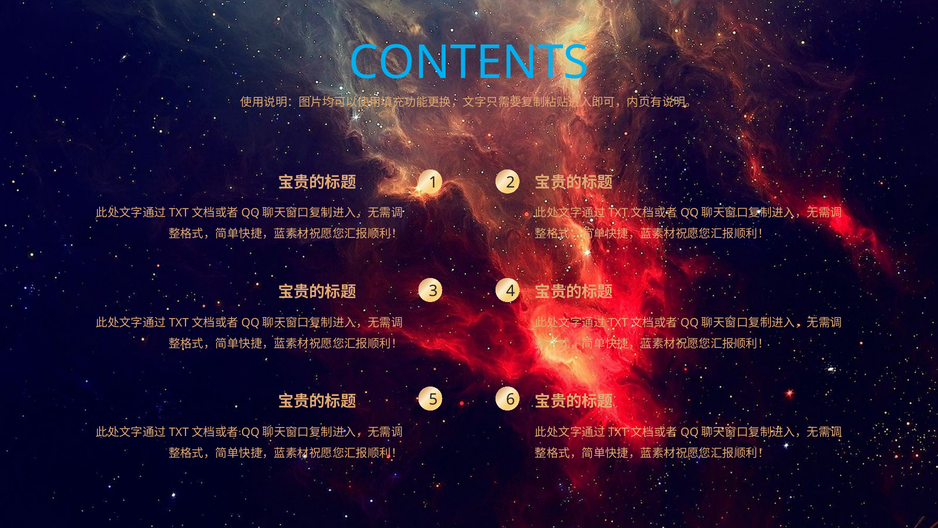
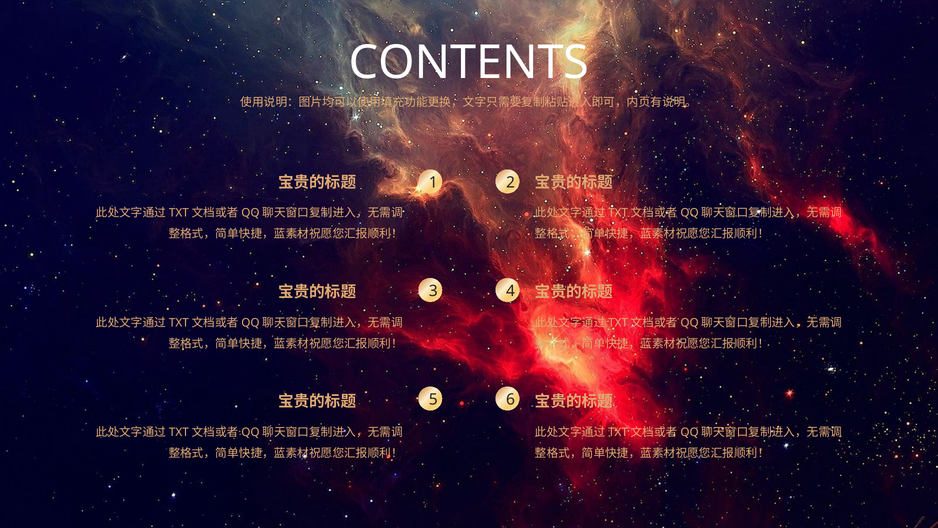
CONTENTS colour: light blue -> white (469, 63)
